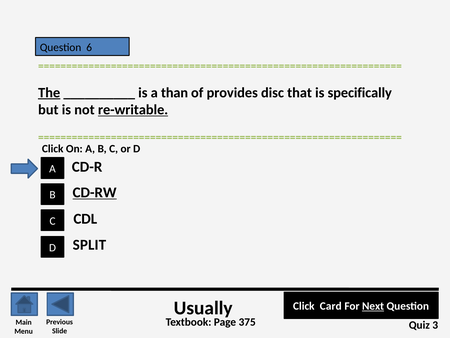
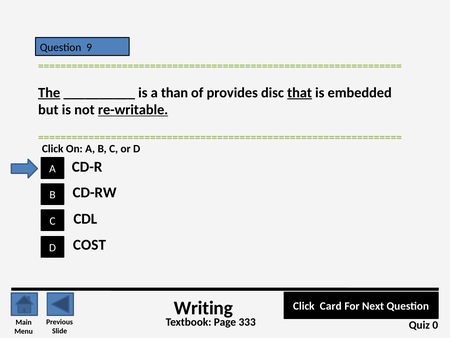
6: 6 -> 9 (89, 47)
that underline: none -> present (300, 92)
specifically: specifically -> embedded (360, 92)
CD-RW underline: present -> none (95, 192)
SPLIT: SPLIT -> COST (89, 245)
Usually: Usually -> Writing (203, 308)
Next underline: present -> none (373, 306)
375: 375 -> 333 (247, 322)
3: 3 -> 0 (435, 325)
